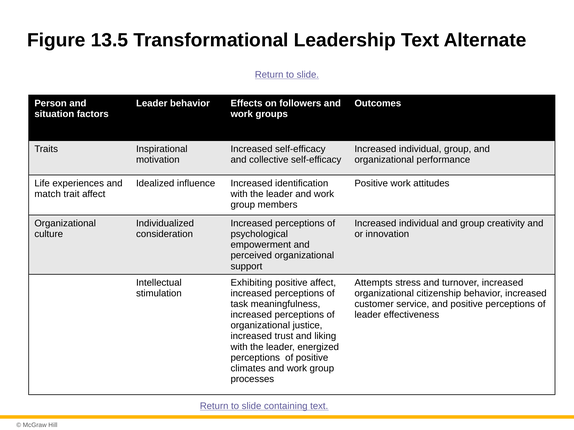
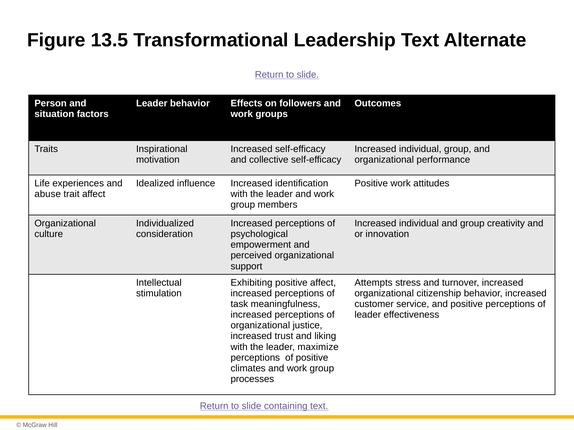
match: match -> abuse (48, 194)
energized: energized -> maximize (318, 347)
